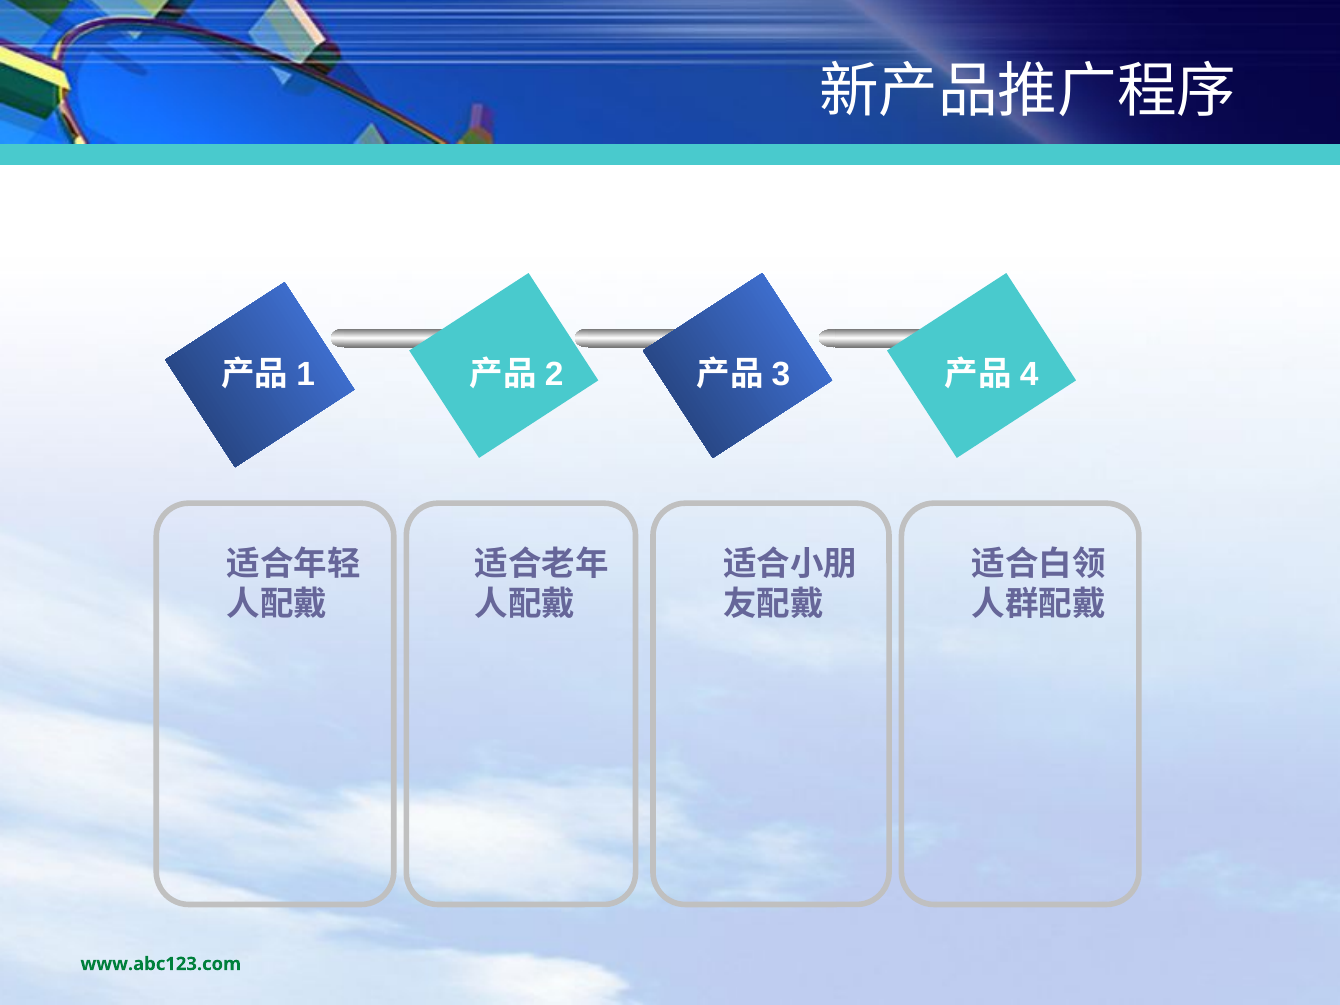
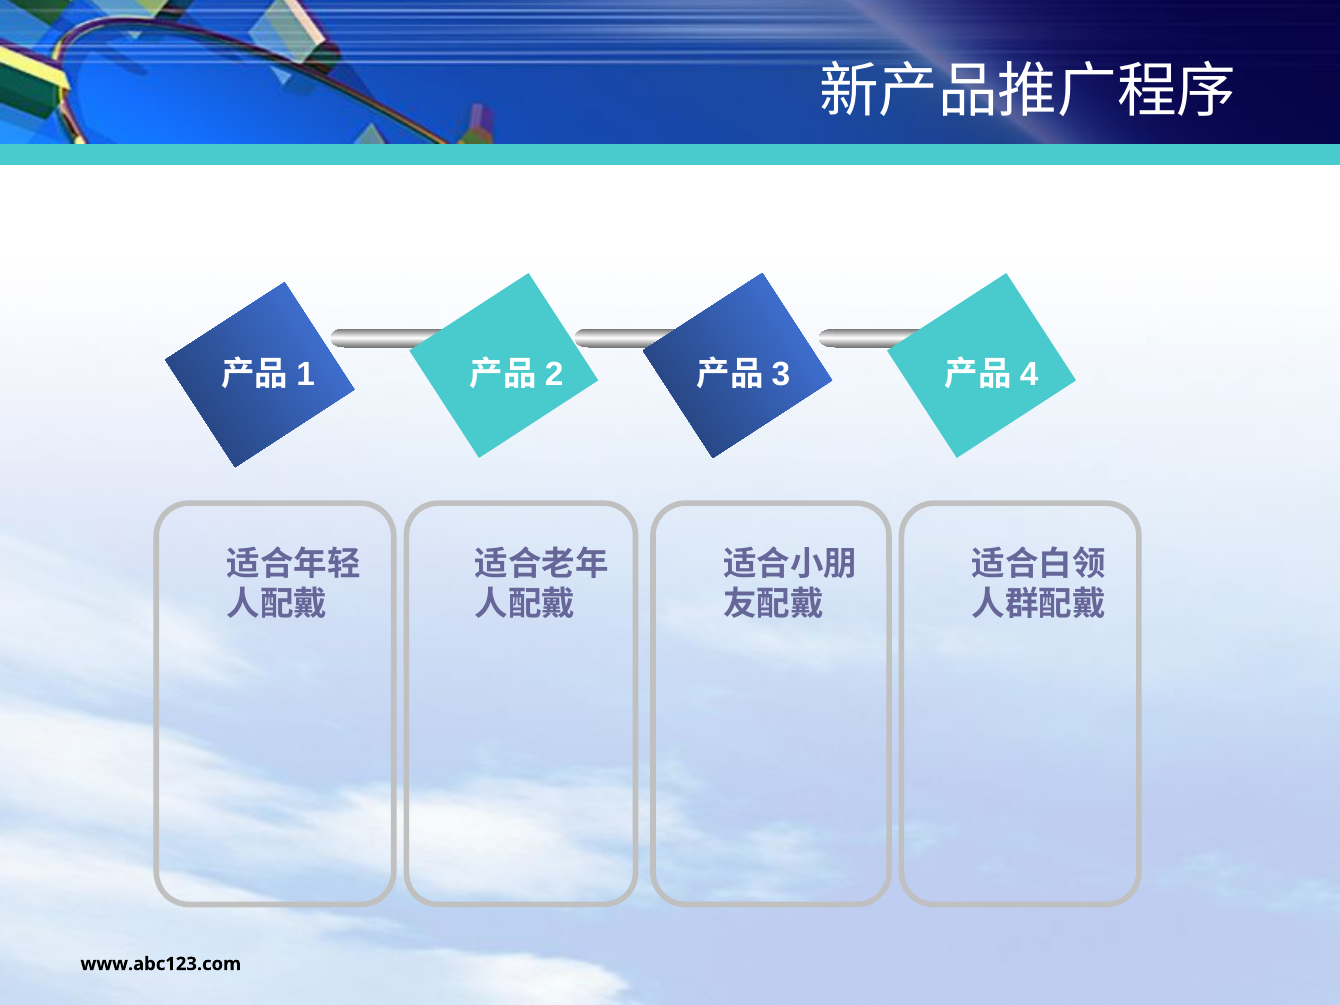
www.abc123.com colour: green -> black (161, 964)
